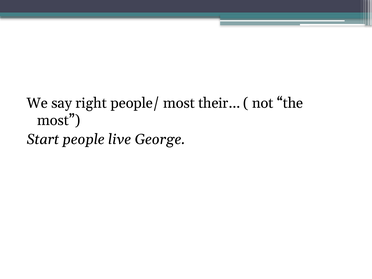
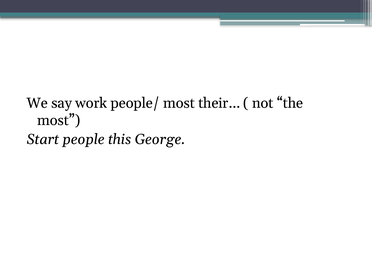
right: right -> work (91, 103)
live: live -> this (120, 139)
